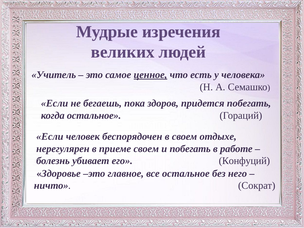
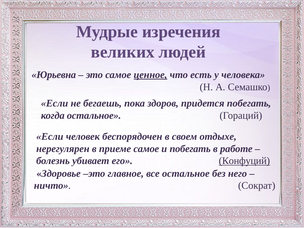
Учитель: Учитель -> Юрьевна (54, 75)
приеме своем: своем -> самое (146, 149)
Конфуций underline: none -> present (244, 161)
